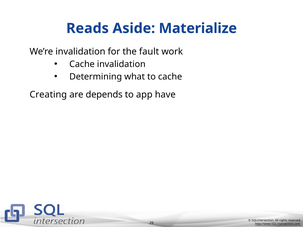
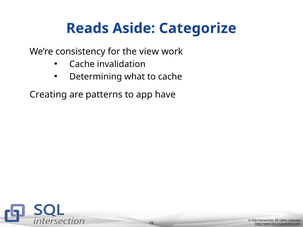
Materialize: Materialize -> Categorize (198, 28)
We’re invalidation: invalidation -> consistency (80, 52)
fault: fault -> view (149, 52)
depends: depends -> patterns (104, 95)
